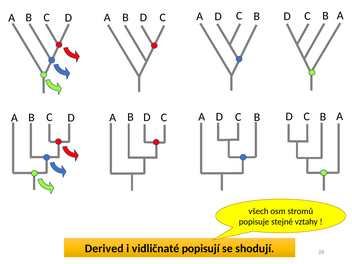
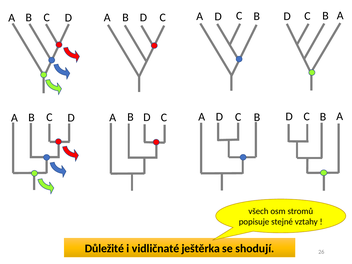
Derived: Derived -> Důležité (104, 248)
popisují: popisují -> ještěrka (201, 248)
